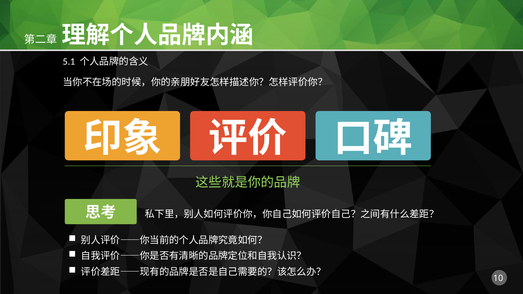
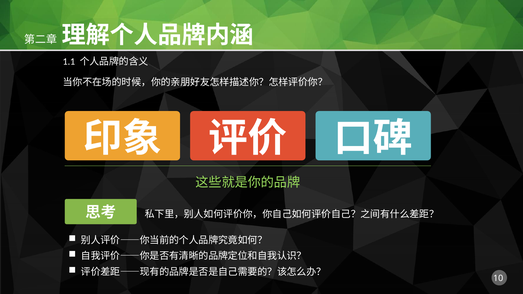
5.1: 5.1 -> 1.1 (69, 62)
